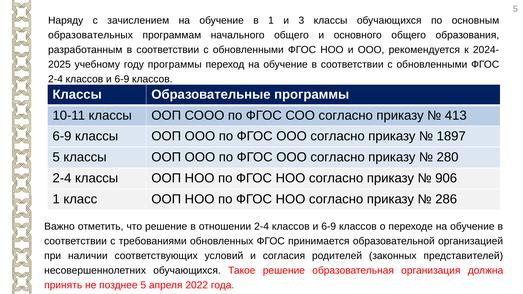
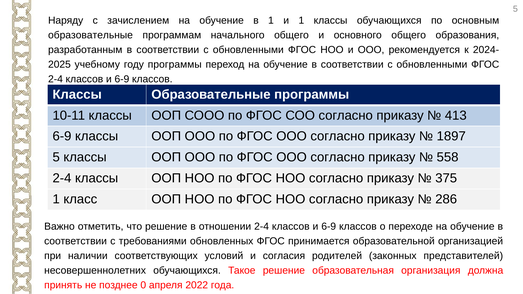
и 3: 3 -> 1 (301, 20)
образовательных: образовательных -> образовательные (91, 35)
280: 280 -> 558 (448, 157)
906: 906 -> 375 (446, 178)
позднее 5: 5 -> 0 (143, 285)
